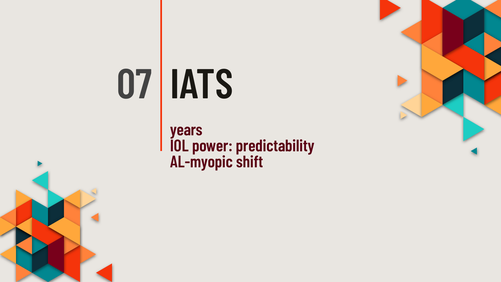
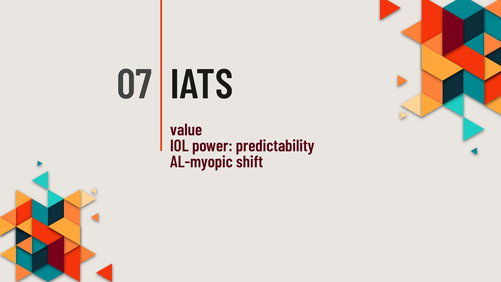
years: years -> value (186, 130)
